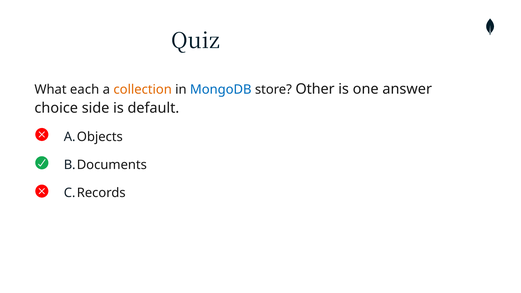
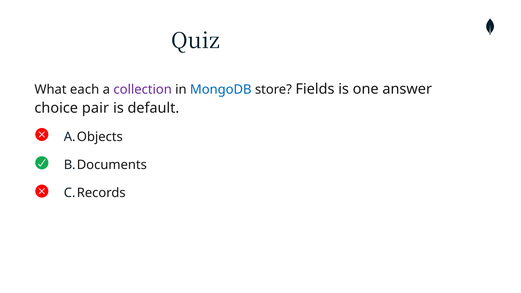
collection colour: orange -> purple (143, 89)
Other: Other -> Fields (315, 89)
side: side -> pair (95, 108)
